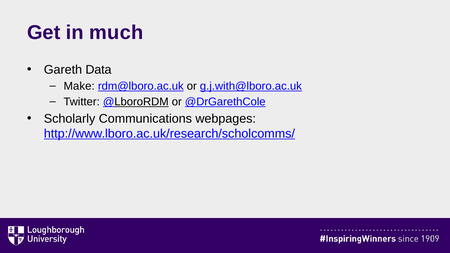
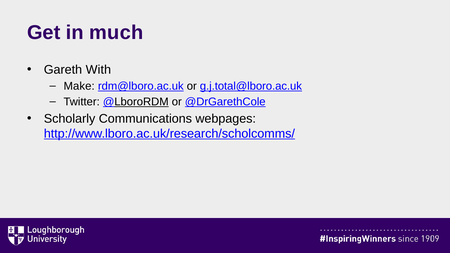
Data: Data -> With (98, 70)
g.j.with@lboro.ac.uk: g.j.with@lboro.ac.uk -> g.j.total@lboro.ac.uk (251, 86)
